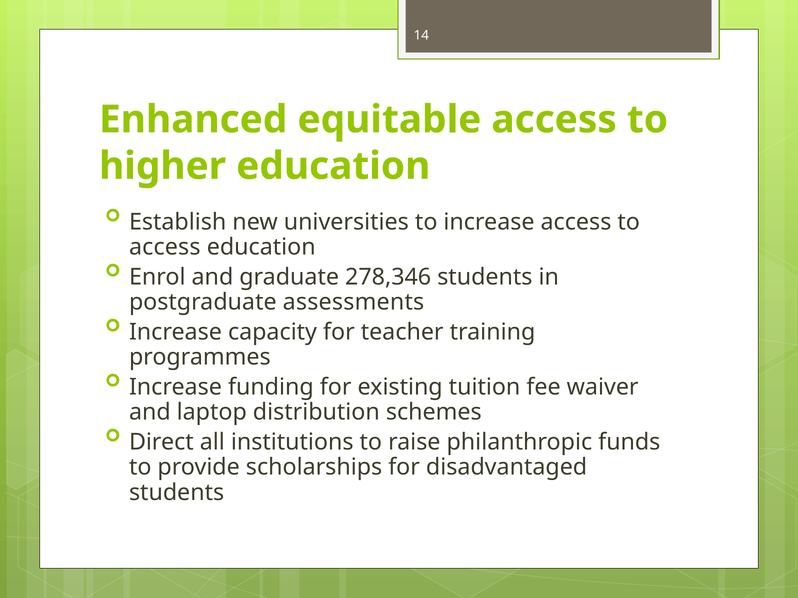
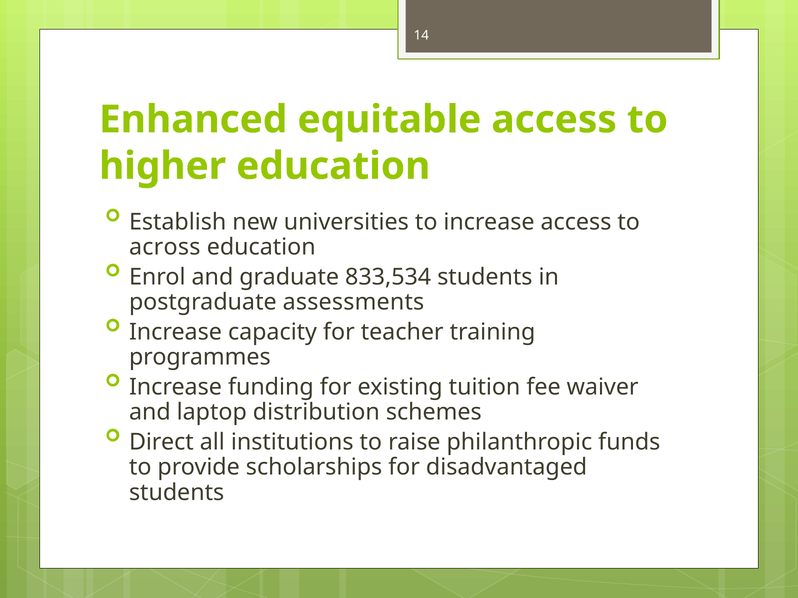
access: access -> across (165, 248)
278,346: 278,346 -> 833,534 (388, 277)
